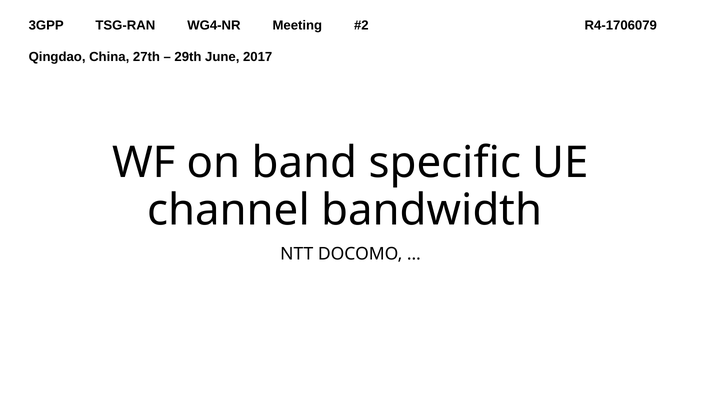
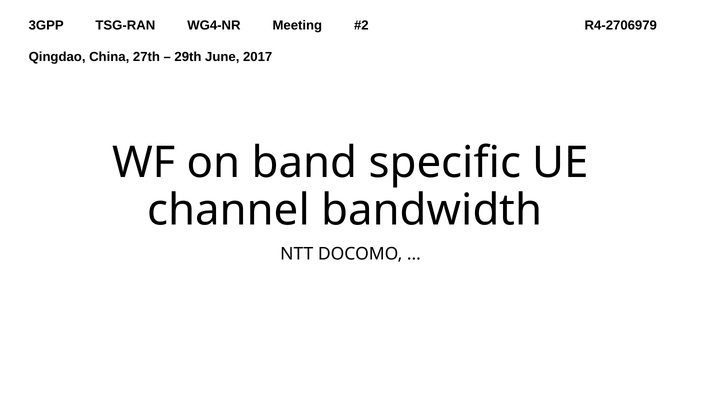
R4-1706079: R4-1706079 -> R4-2706979 (621, 25)
